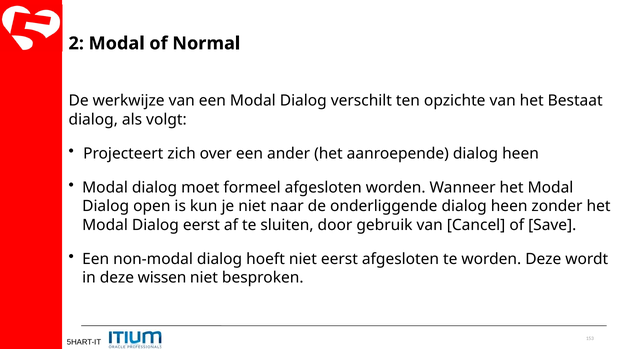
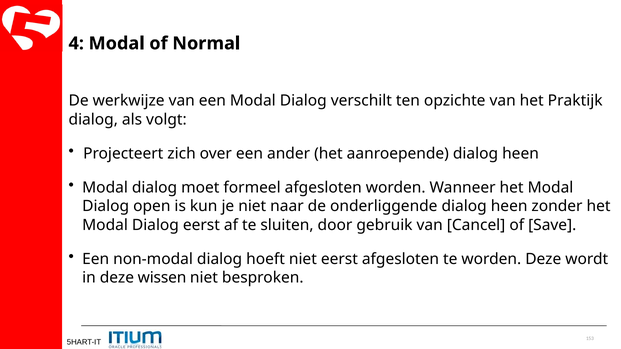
2: 2 -> 4 (76, 43)
Bestaat: Bestaat -> Praktijk (575, 101)
